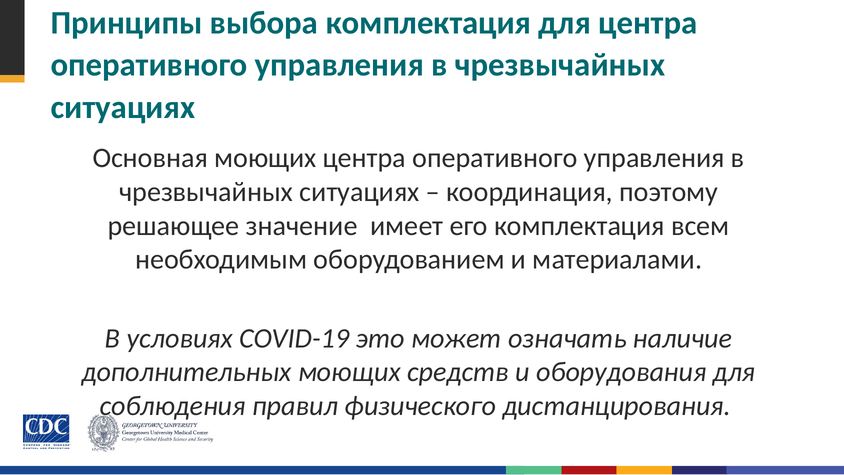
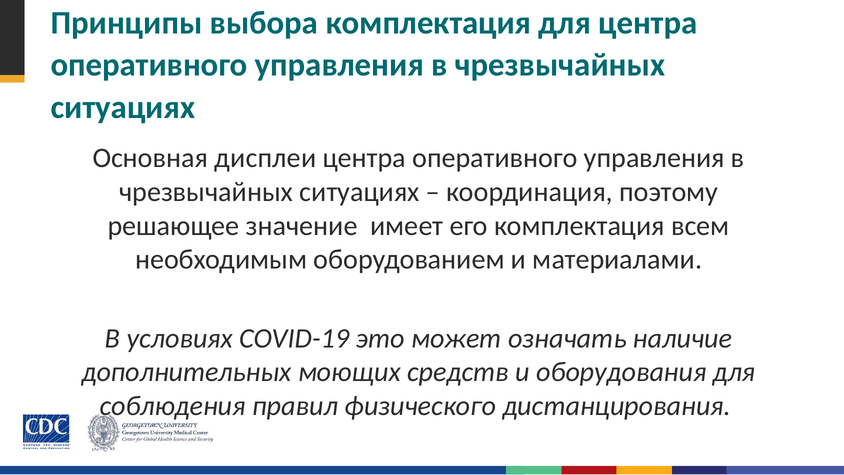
Основная моющих: моющих -> дисплеи (265, 158)
